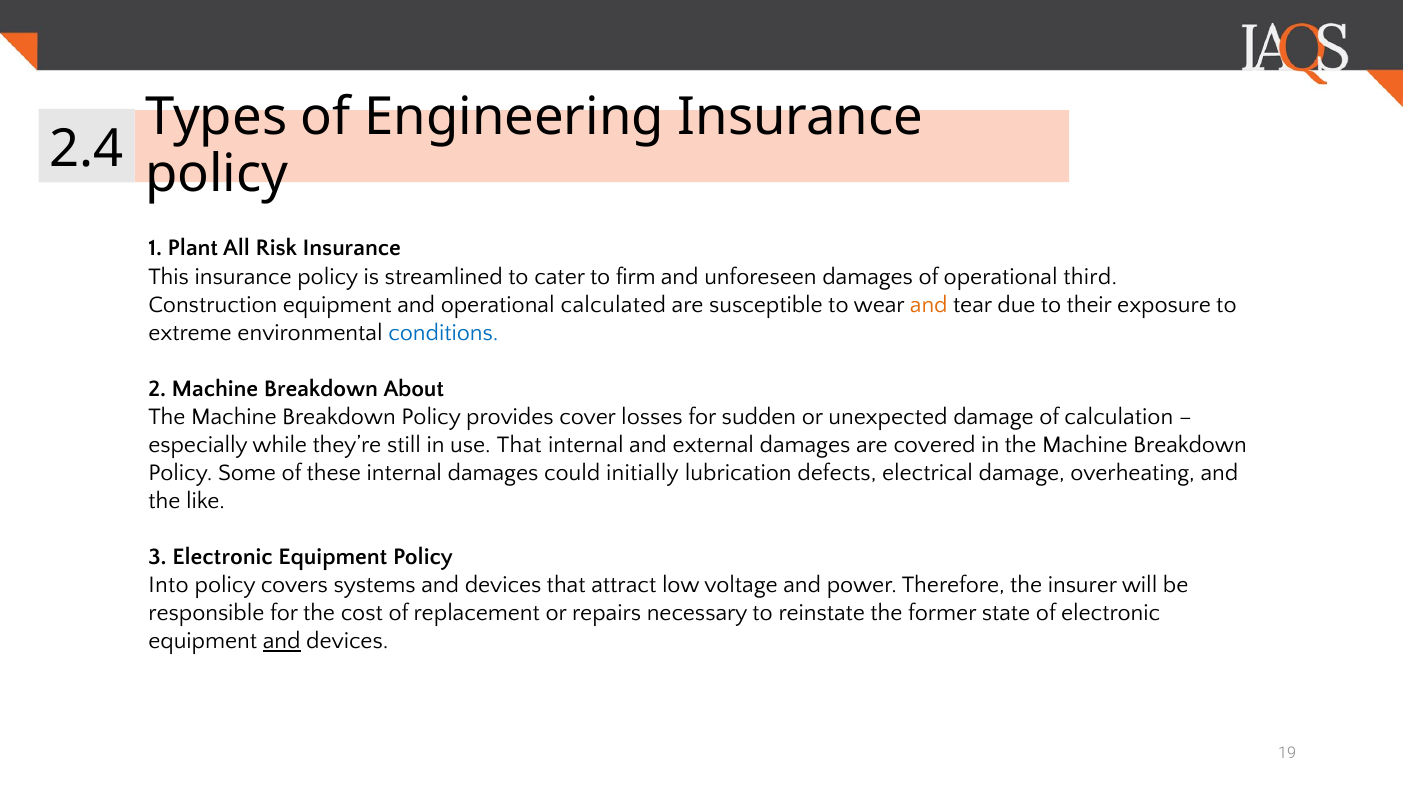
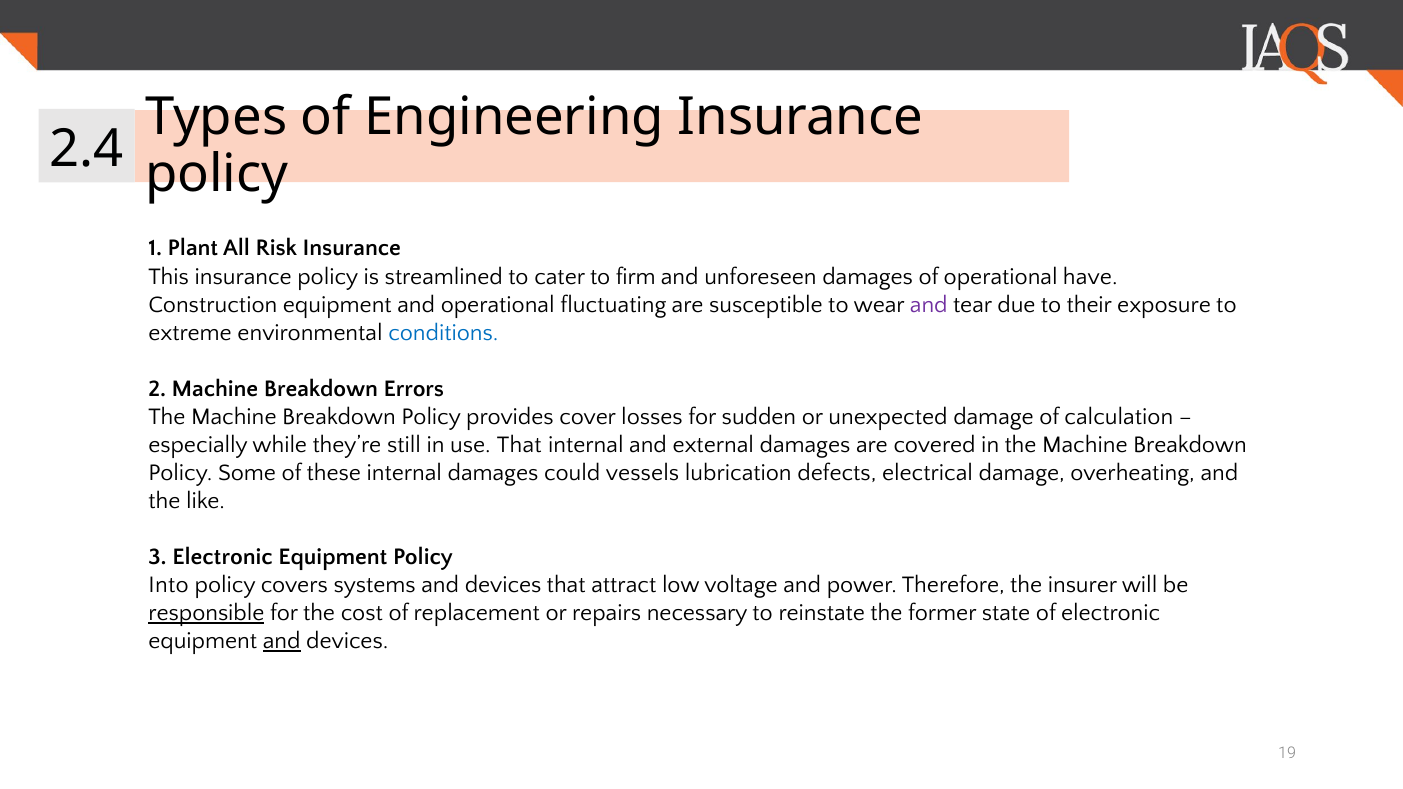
third: third -> have (1090, 276)
calculated: calculated -> fluctuating (613, 304)
and colour: orange -> purple (929, 304)
About: About -> Errors (414, 389)
initially: initially -> vessels (643, 473)
responsible underline: none -> present (206, 613)
